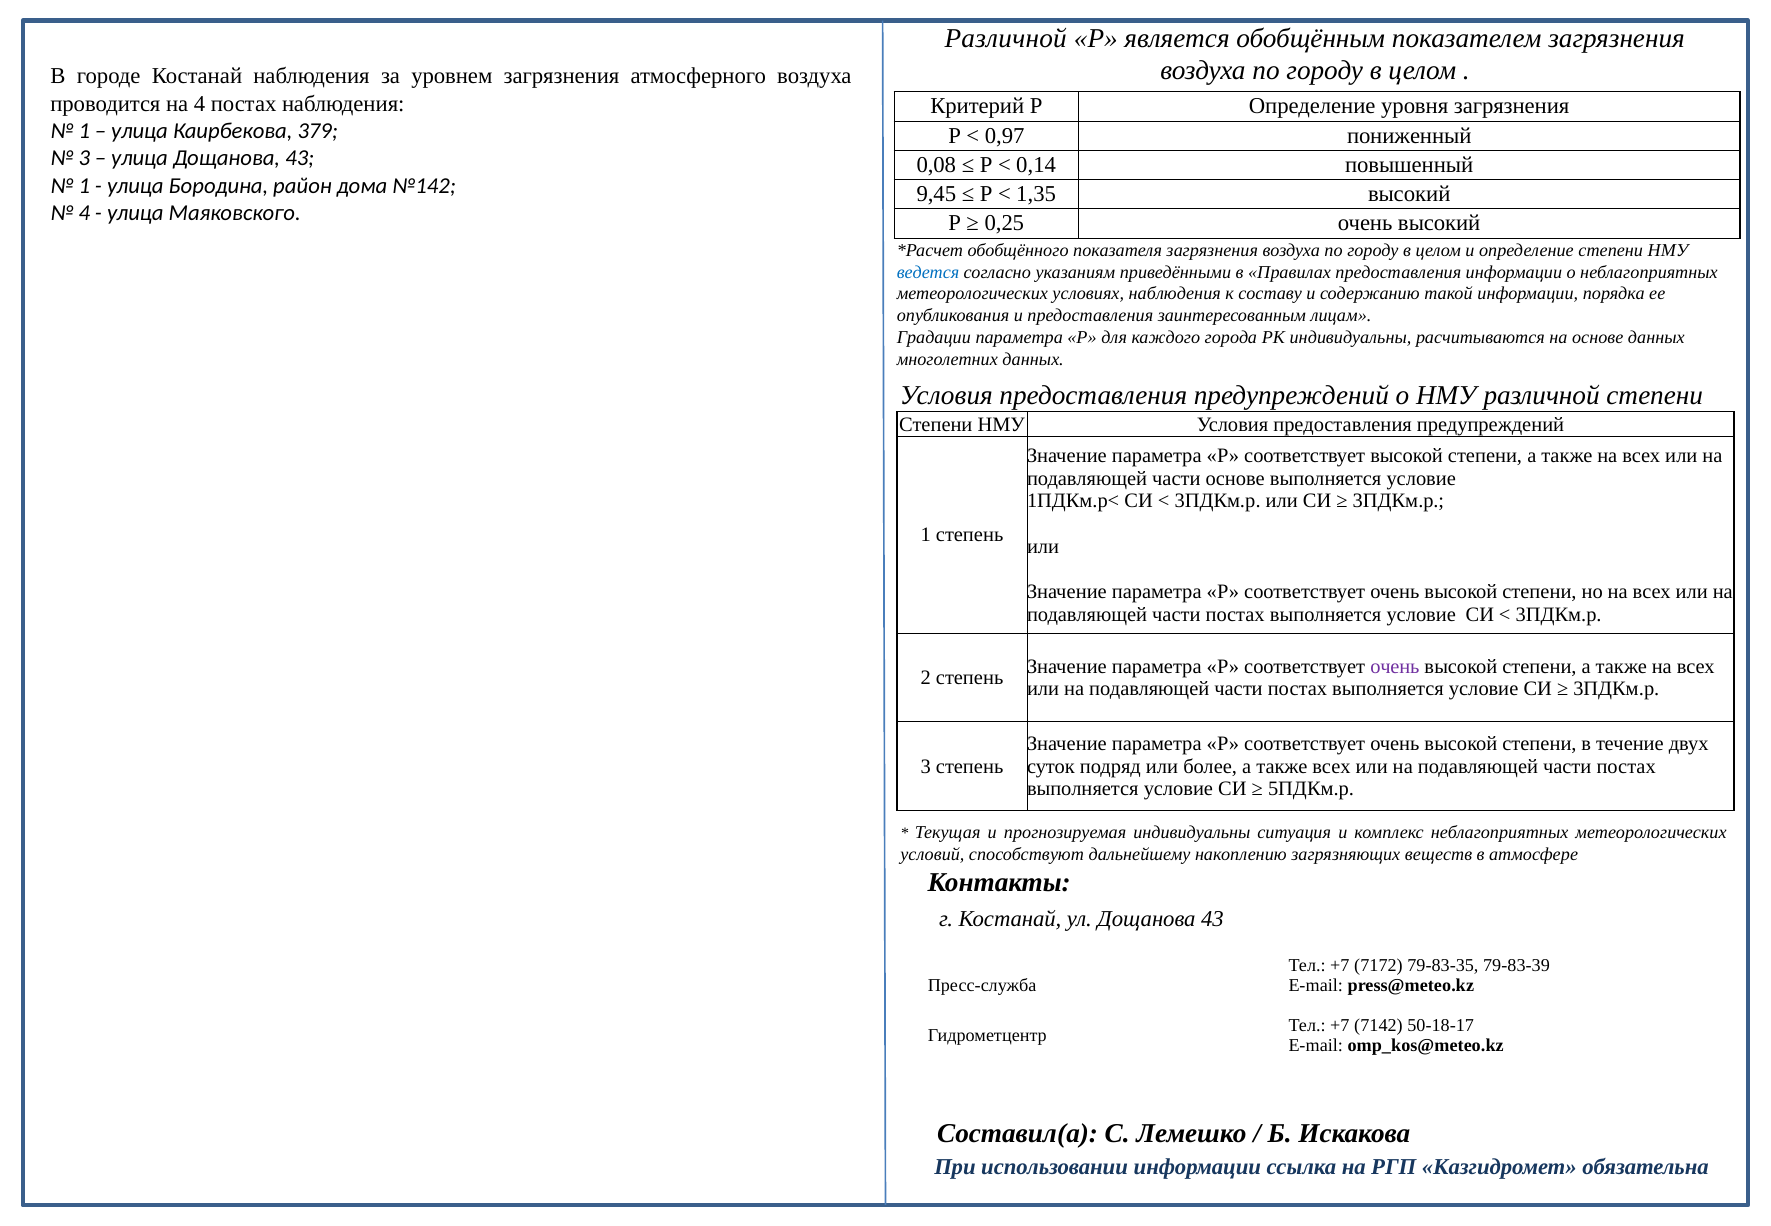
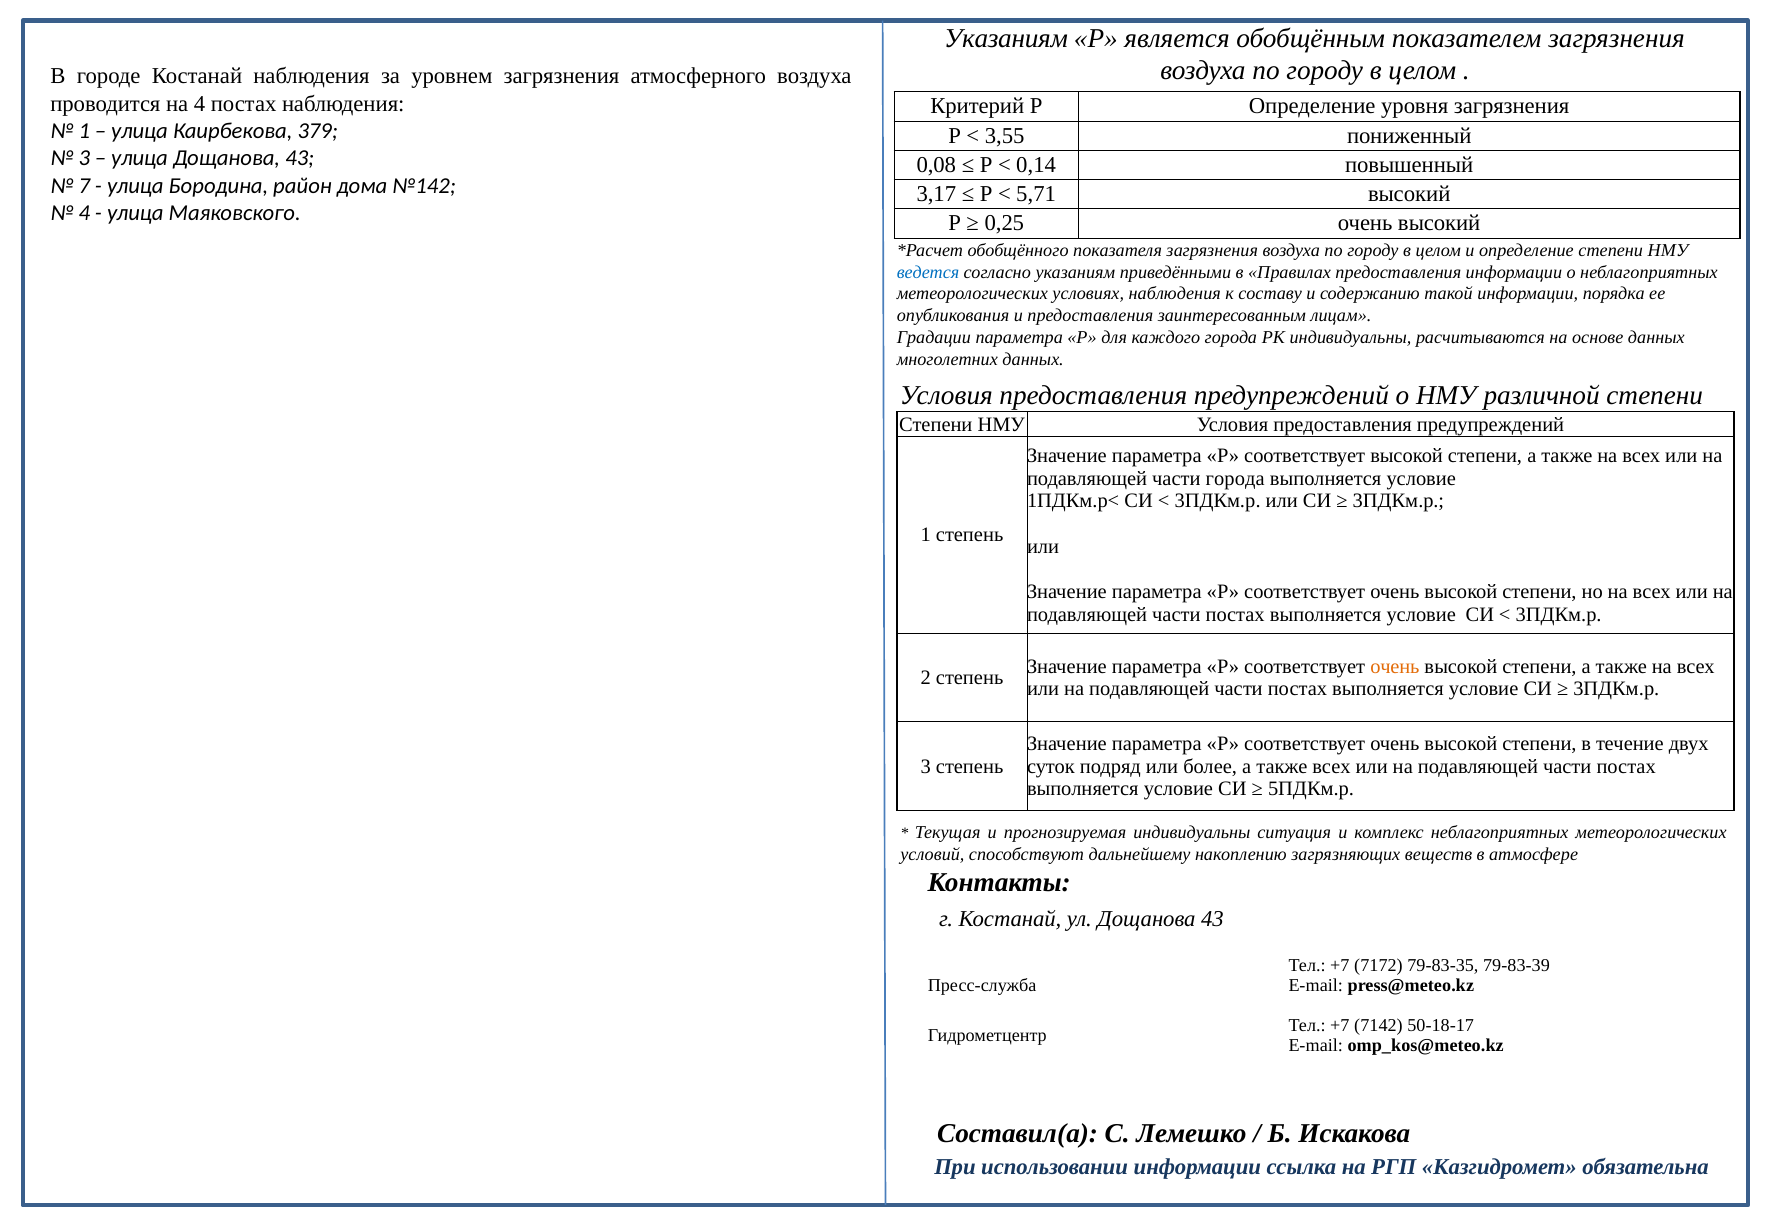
Различной: Различной -> Указаниям (1006, 38)
0,97: 0,97 -> 3,55 (1005, 136)
1: 1 -> 7 (84, 186)
9,45: 9,45 -> 3,17 (936, 194)
1,35: 1,35 -> 5,71 (1036, 194)
части основе: основе -> города (1235, 478)
очень colour: purple -> orange (1395, 666)
